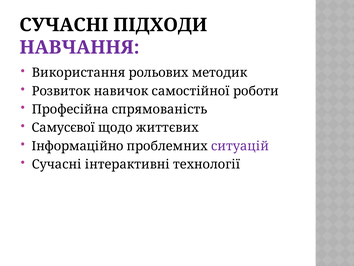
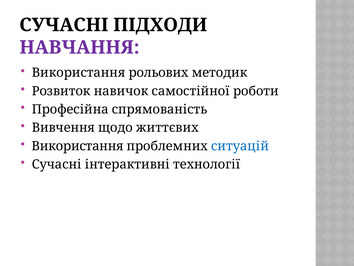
Самусєвої: Самусєвої -> Вивчення (63, 127)
Інформаційно: Інформаційно -> Використання (78, 146)
ситуацій colour: purple -> blue (240, 146)
